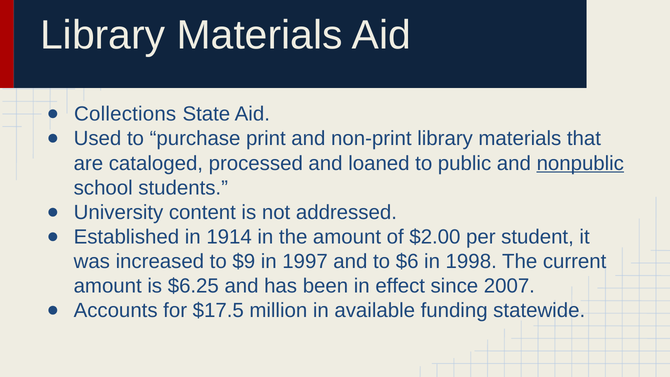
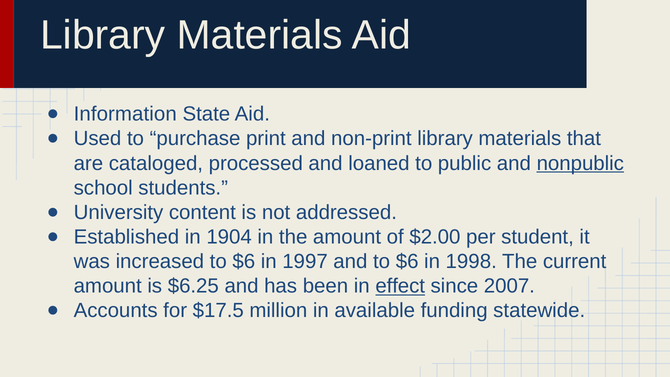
Collections: Collections -> Information (125, 114)
1914: 1914 -> 1904 (229, 237)
increased to $9: $9 -> $6 (244, 261)
effect underline: none -> present (400, 286)
